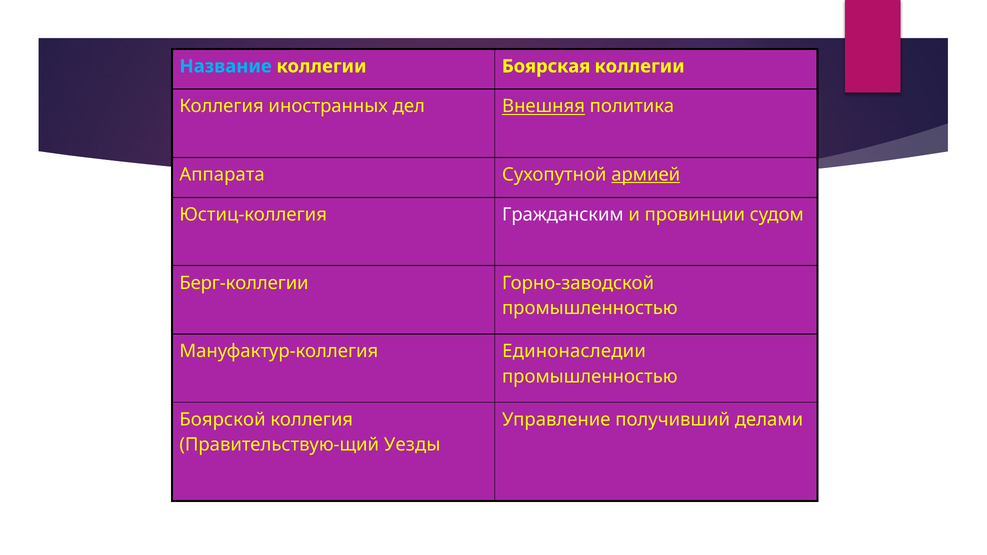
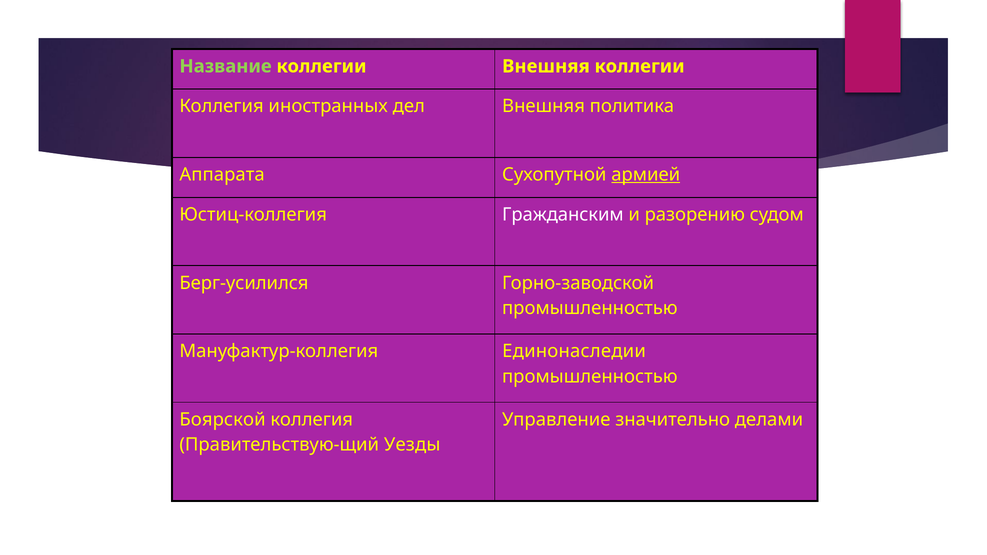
Название colour: light blue -> light green (226, 66)
коллегии Боярская: Боярская -> Внешняя (546, 66)
Внешняя underline: present -> none (544, 106)
провинции: провинции -> разорению (695, 215)
Берг-коллегии: Берг-коллегии -> Берг-усилился (244, 283)
получивший: получивший -> значительно (673, 420)
